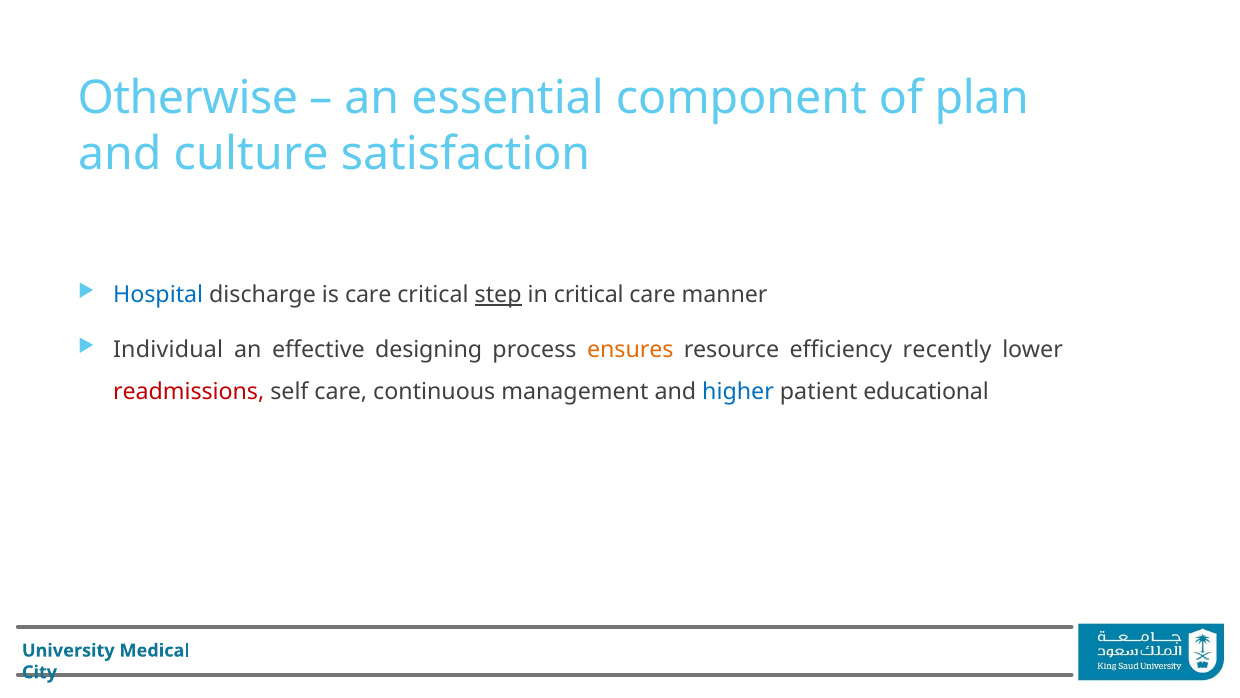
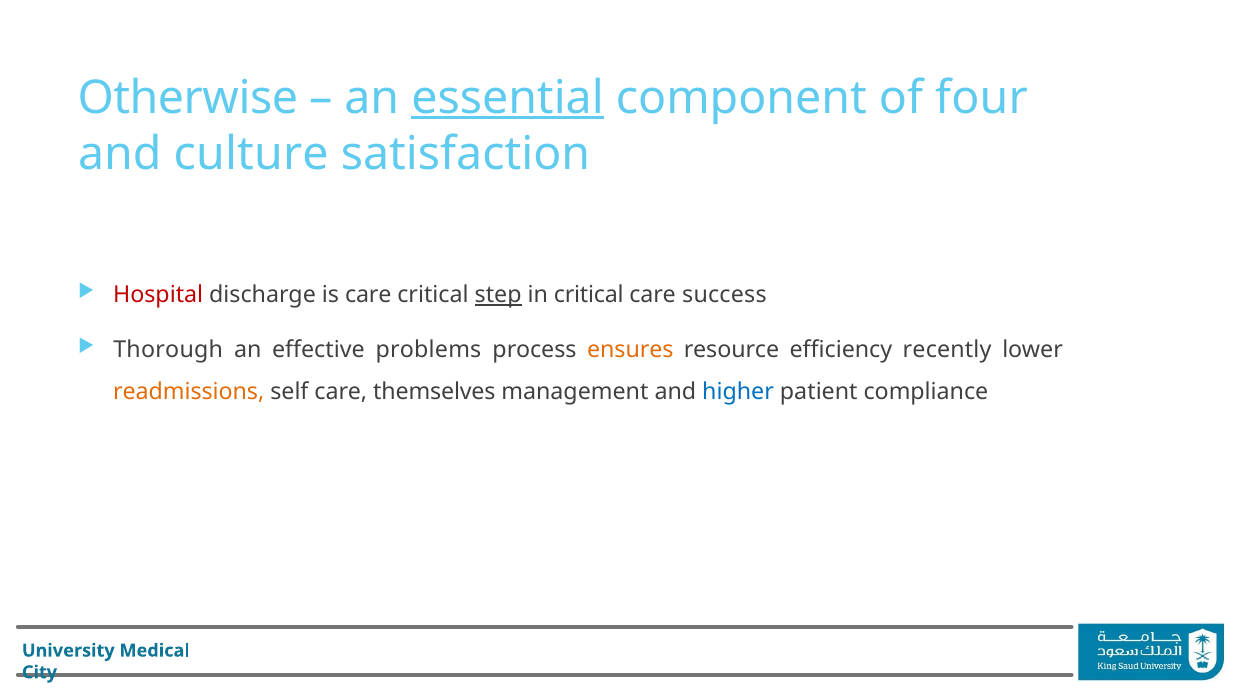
essential underline: none -> present (508, 98)
plan: plan -> four (981, 98)
Hospital colour: blue -> red (158, 295)
manner: manner -> success (724, 295)
Individual: Individual -> Thorough (168, 350)
designing: designing -> problems (428, 350)
readmissions colour: red -> orange (189, 391)
continuous: continuous -> themselves (434, 391)
educational: educational -> compliance (926, 391)
